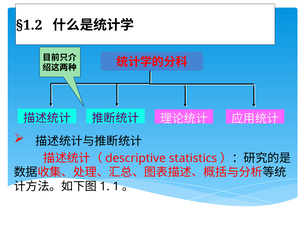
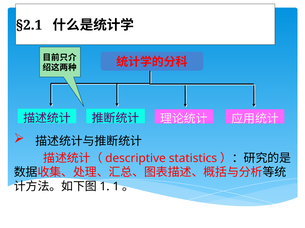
§1.2: §1.2 -> §2.1 (29, 25)
